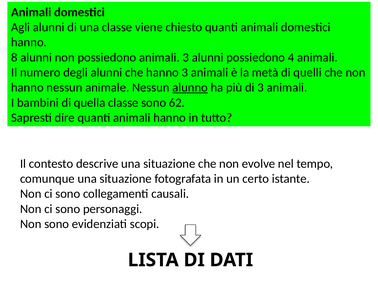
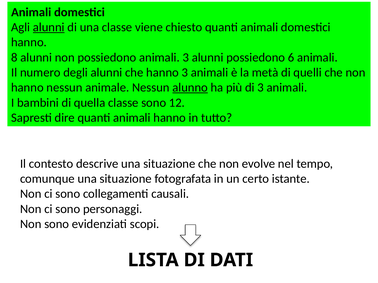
alunni underline: none -> present (49, 27)
4: 4 -> 6 (291, 57)
62: 62 -> 12 (177, 103)
